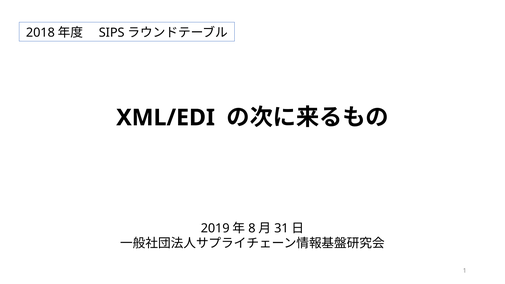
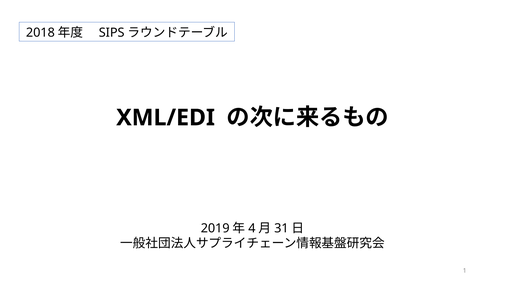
8: 8 -> 4 (252, 228)
